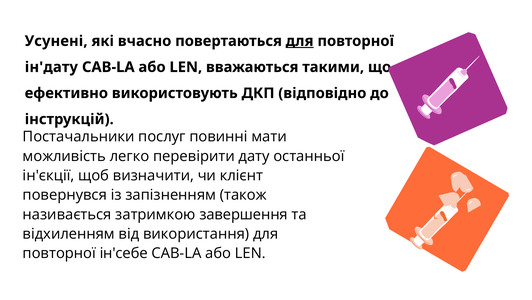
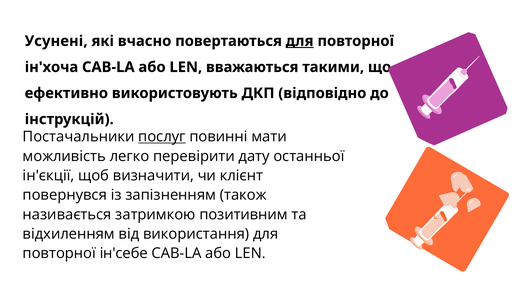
ін'дату: ін'дату -> ін'хоча (51, 67)
послуг underline: none -> present (162, 136)
завершення: завершення -> позитивним (244, 214)
